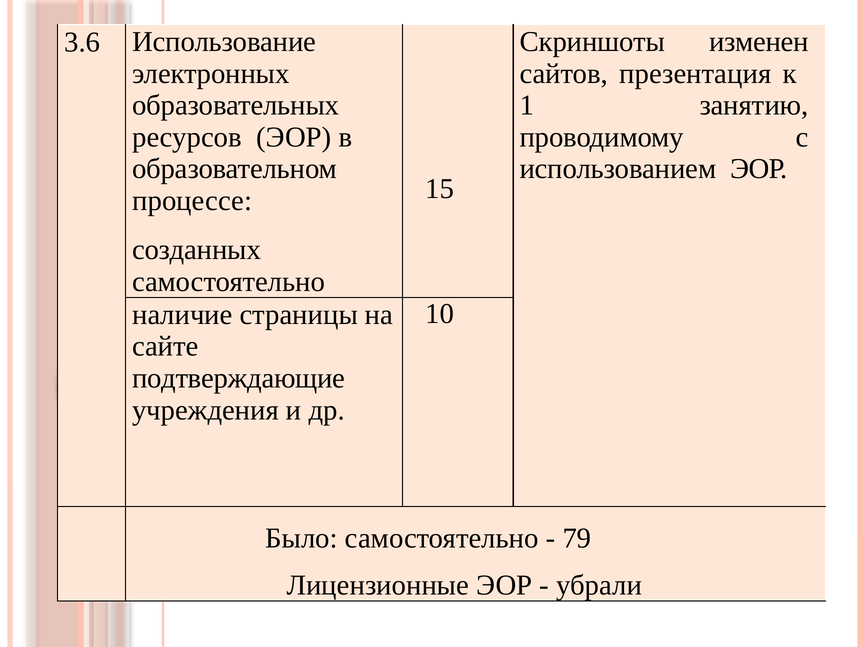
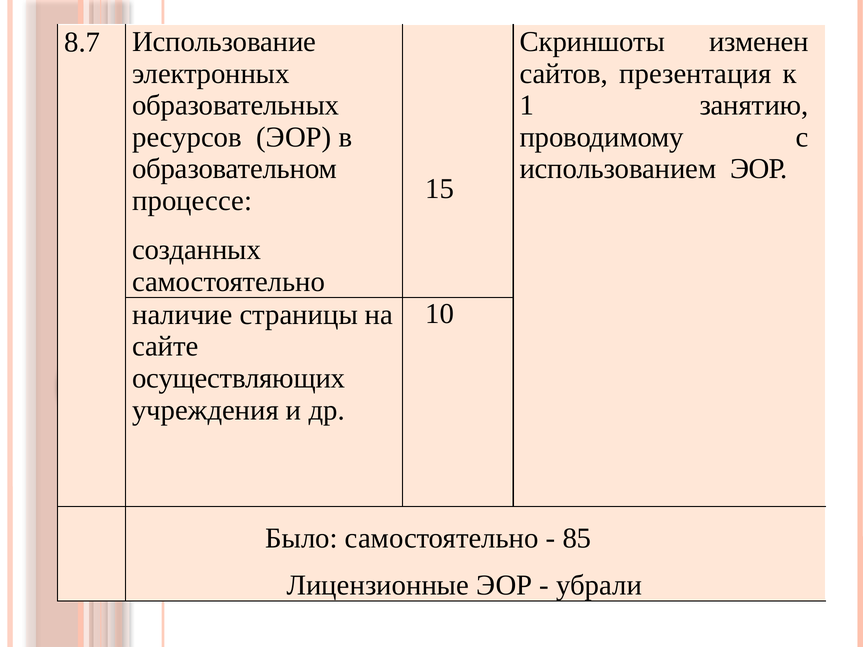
3.6: 3.6 -> 8.7 (82, 42)
подтверждающие: подтверждающие -> осуществляющих (239, 378)
79: 79 -> 85 (577, 538)
